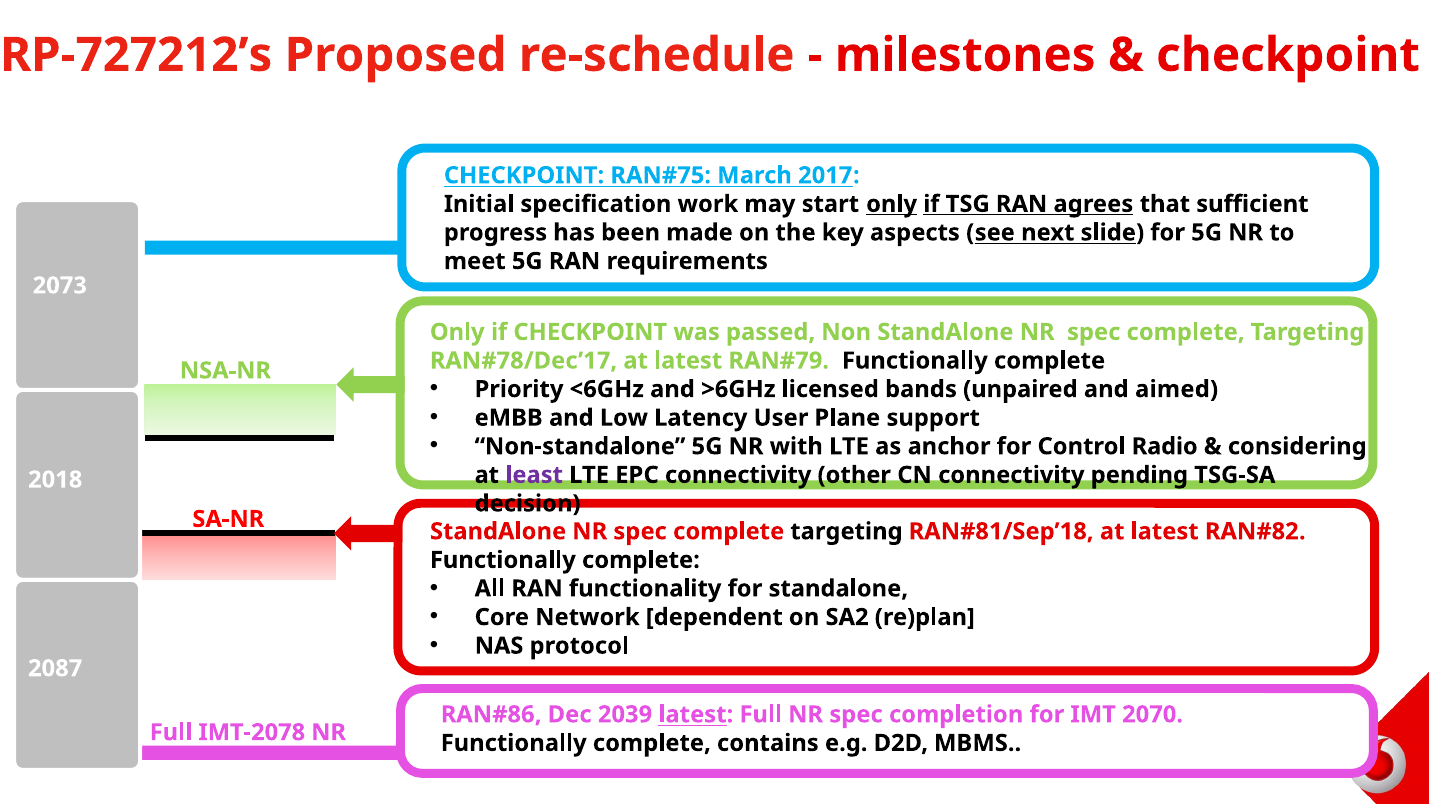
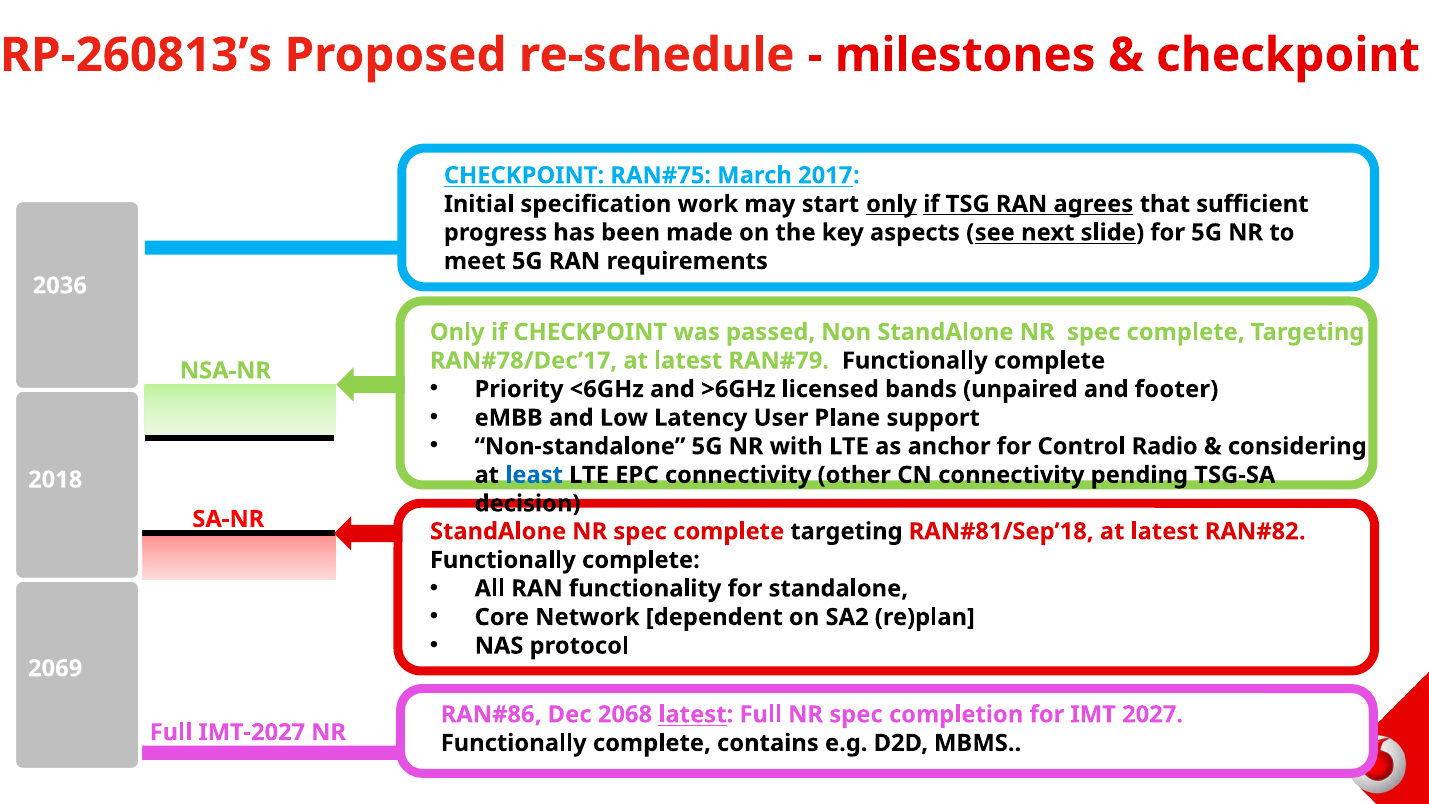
RP-727212’s: RP-727212’s -> RP-260813’s (136, 55)
2073: 2073 -> 2036 (60, 286)
aimed: aimed -> footer (1177, 389)
least colour: purple -> blue (534, 475)
2087: 2087 -> 2069 (55, 668)
2039: 2039 -> 2068 (625, 714)
2070: 2070 -> 2027 (1153, 714)
IMT-2078: IMT-2078 -> IMT-2027 (252, 732)
